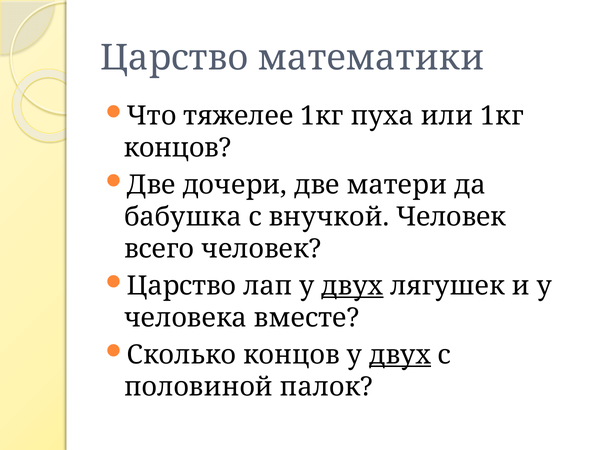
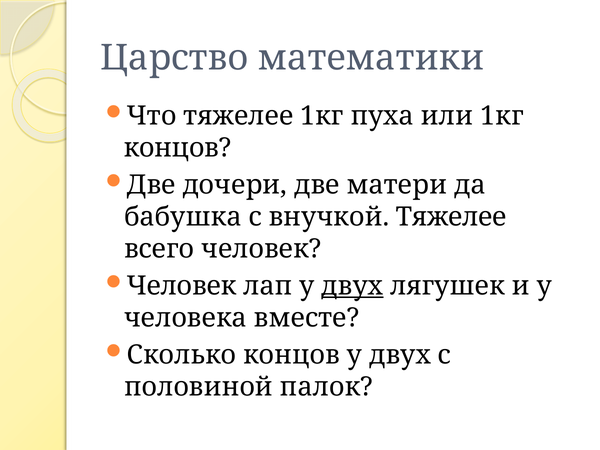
внучкой Человек: Человек -> Тяжелее (451, 217)
Царство: Царство -> Человек (182, 286)
двух underline: present -> none (400, 355)
